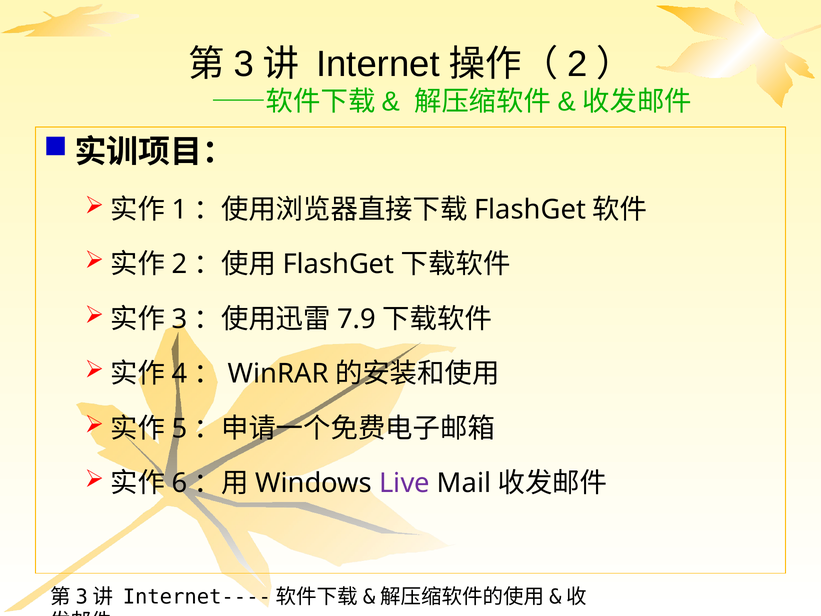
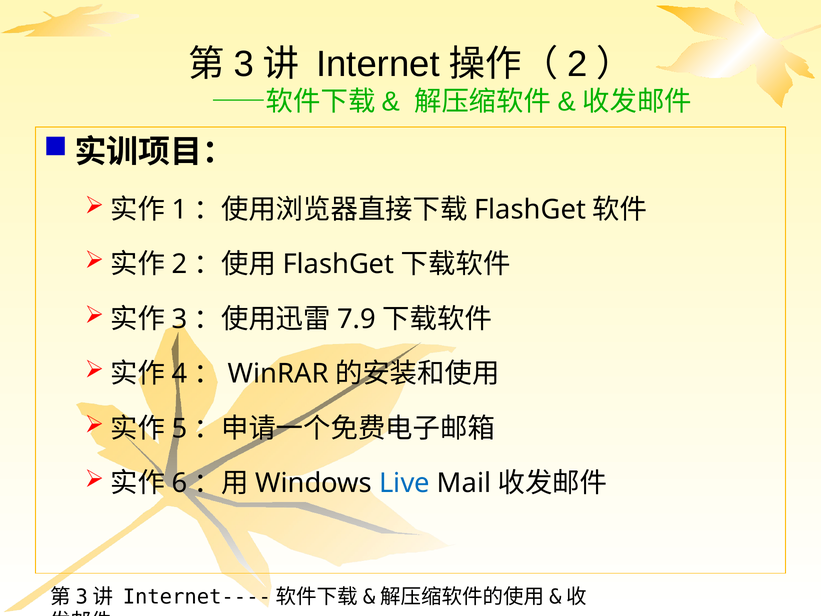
Live colour: purple -> blue (404, 483)
